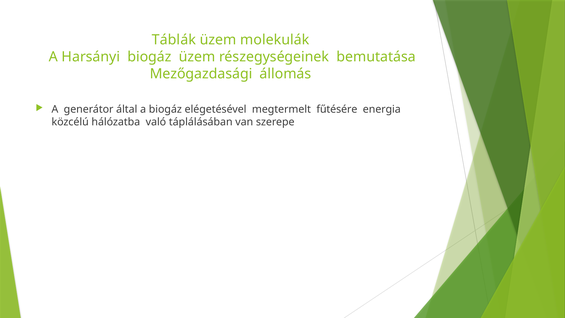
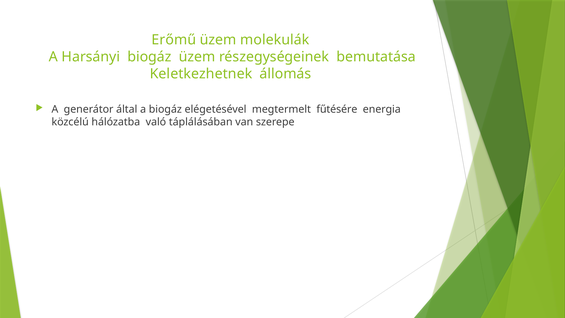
Táblák: Táblák -> Erőmű (174, 40)
Mezőgazdasági: Mezőgazdasági -> Keletkezhetnek (201, 74)
